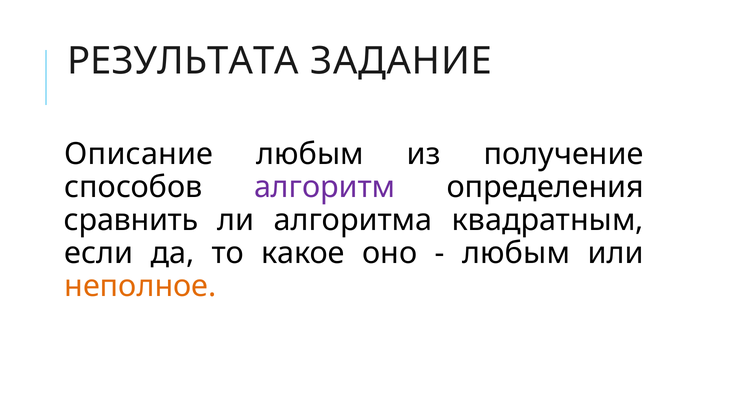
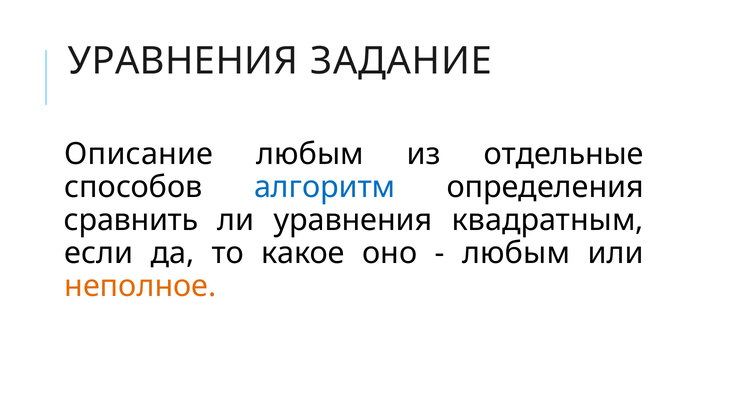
РЕЗУЛЬТАТА: РЕЗУЛЬТАТА -> УРАВНЕНИЯ (183, 61)
получение: получение -> отдельные (564, 154)
алгоритм colour: purple -> blue (325, 187)
ли алгоритма: алгоритма -> уравнения (353, 220)
